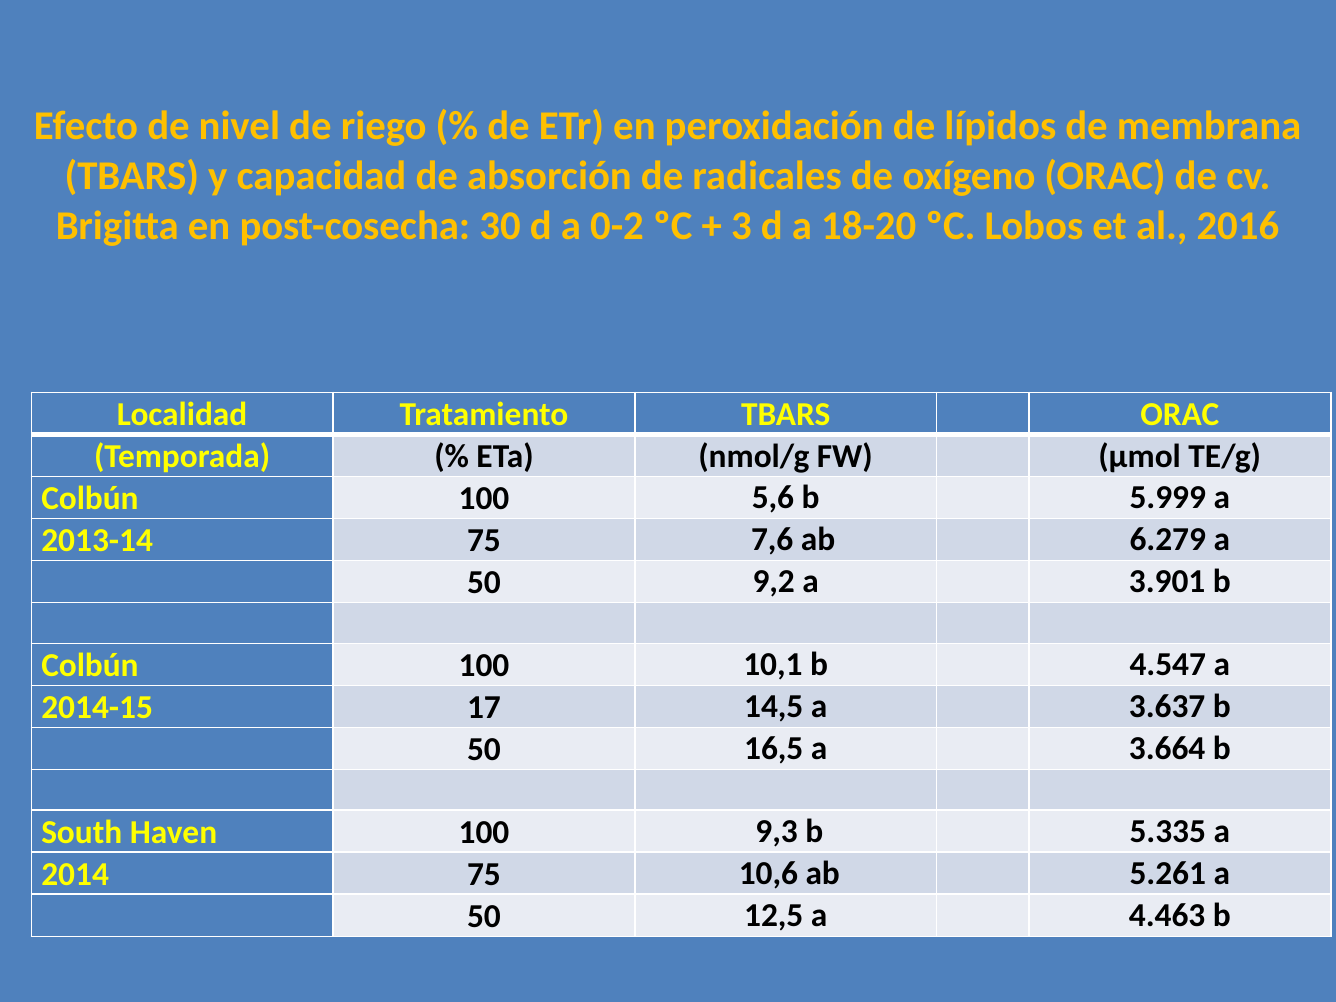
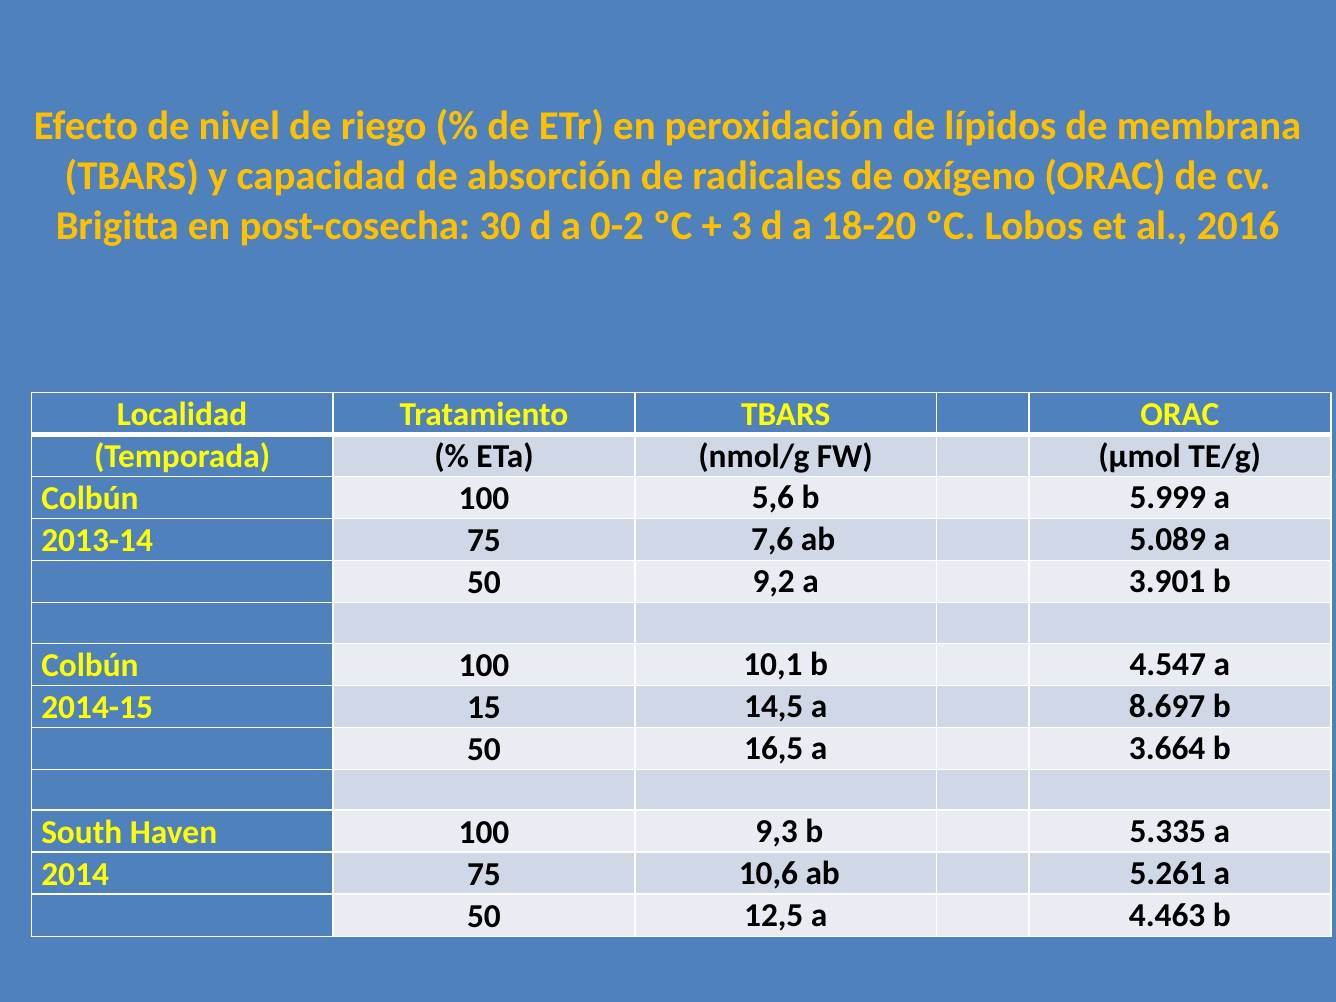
6.279: 6.279 -> 5.089 (1168, 540)
17: 17 -> 15 (484, 707)
3.637: 3.637 -> 8.697 (1167, 707)
